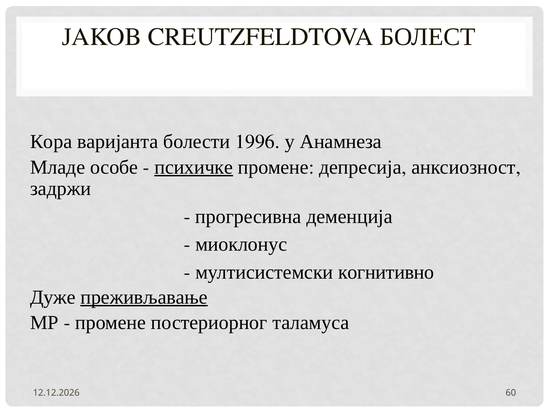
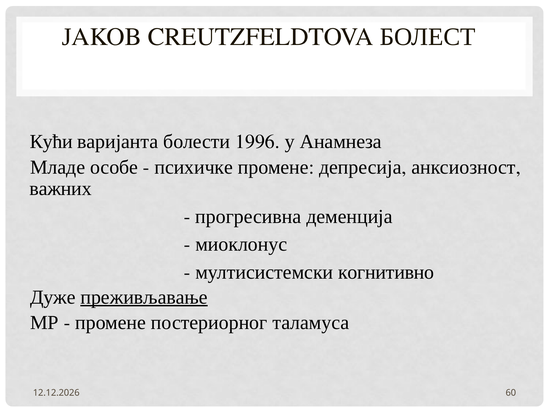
Кора: Кора -> Кући (51, 142)
психичке underline: present -> none (194, 167)
задржи: задржи -> важних (61, 188)
